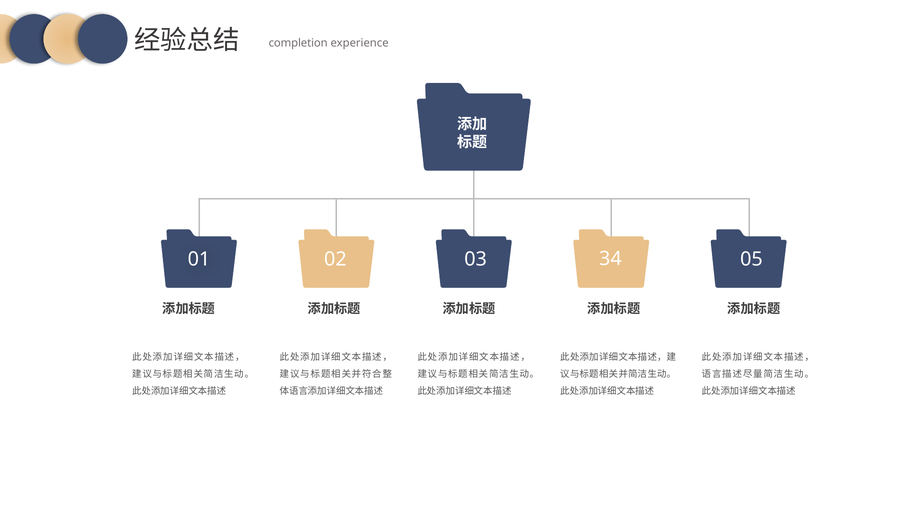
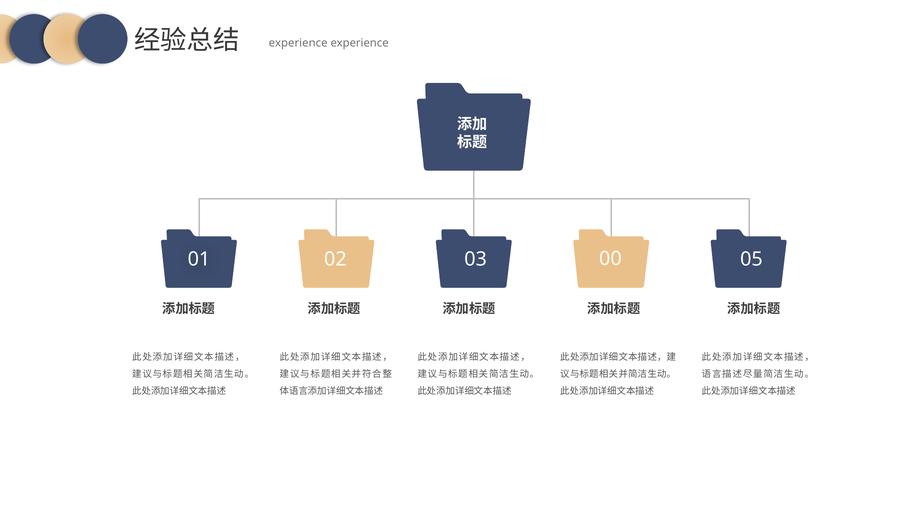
completion: completion -> experience (298, 43)
34: 34 -> 00 (610, 259)
